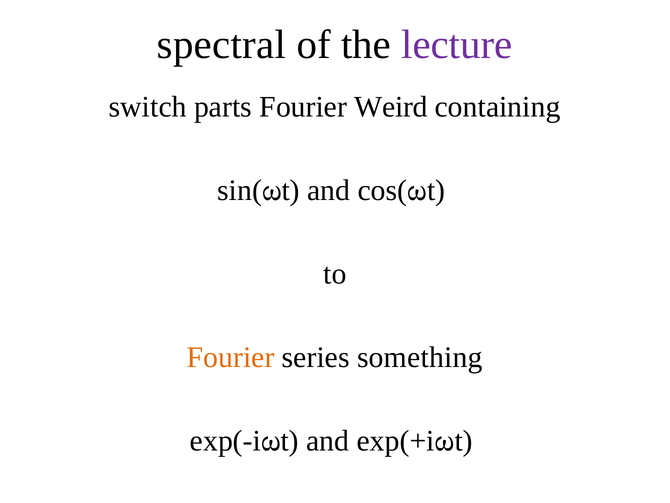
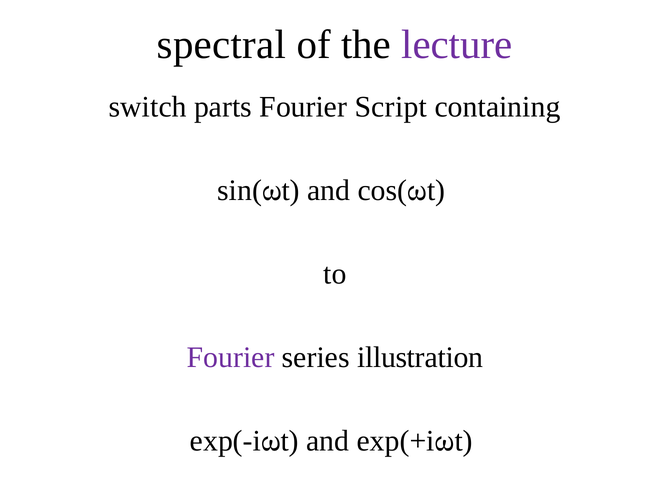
Weird: Weird -> Script (391, 107)
Fourier colour: orange -> purple (231, 357)
something: something -> illustration (420, 357)
